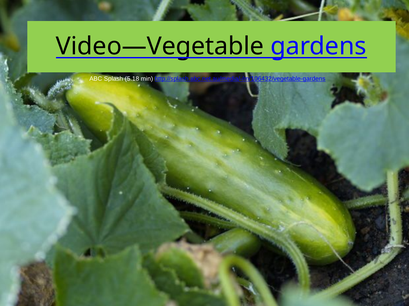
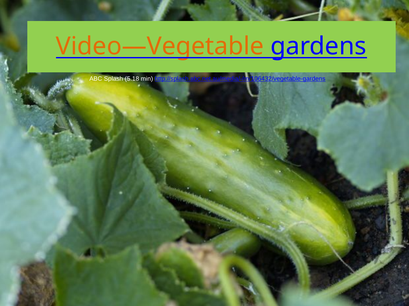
Video—Vegetable colour: black -> orange (160, 47)
